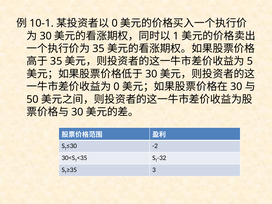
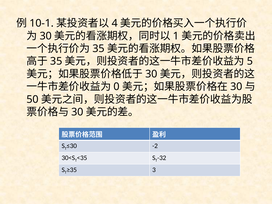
0: 0 -> 4 (115, 23)
